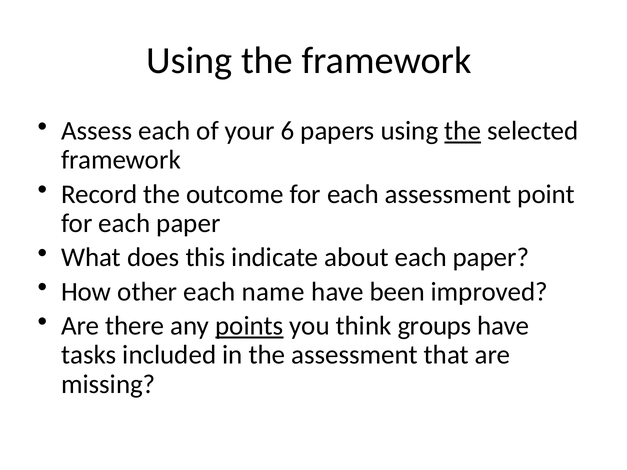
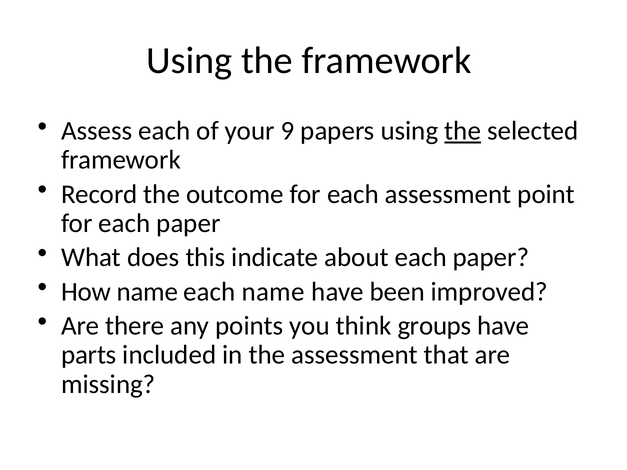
6: 6 -> 9 (288, 131)
How other: other -> name (147, 292)
points underline: present -> none (249, 326)
tasks: tasks -> parts (89, 355)
